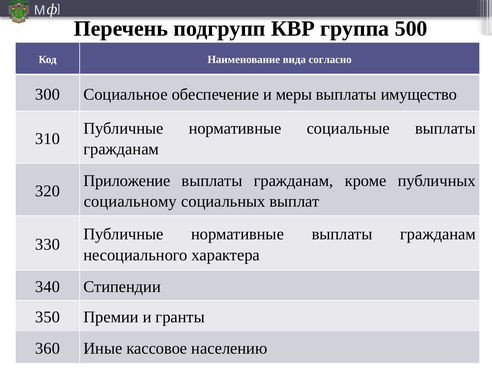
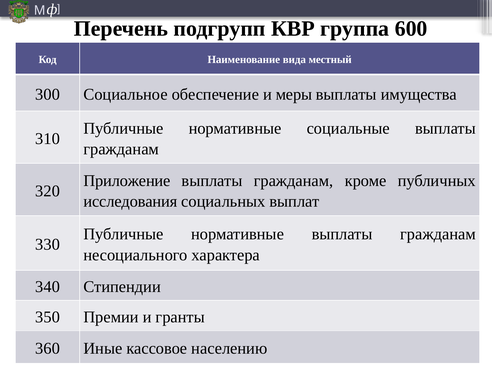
500: 500 -> 600 (411, 29)
согласно: согласно -> местный (330, 59)
имущество: имущество -> имущества (419, 94)
социальному: социальному -> исследования (130, 201)
